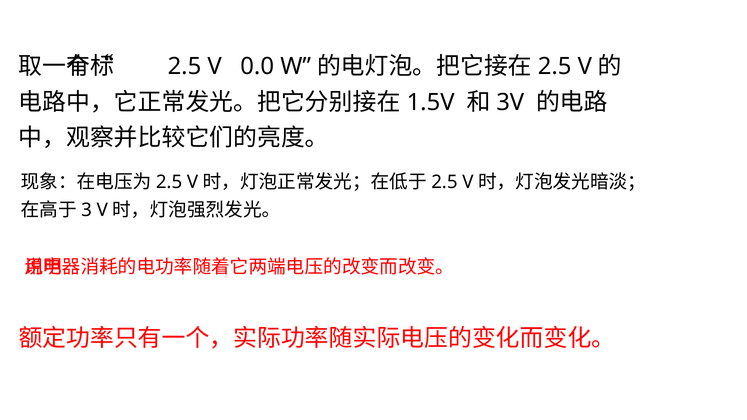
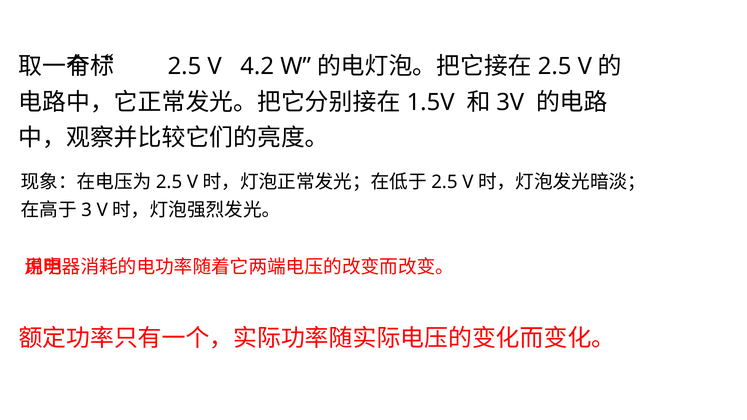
0.0: 0.0 -> 4.2 (257, 67)
